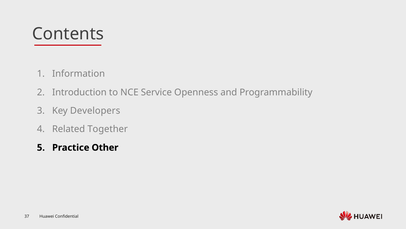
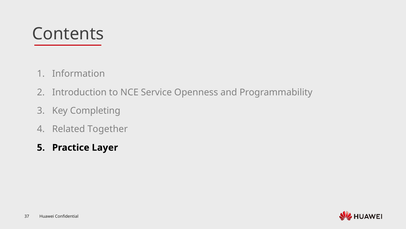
Developers: Developers -> Completing (95, 110)
Other: Other -> Layer (105, 147)
